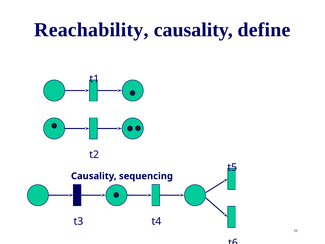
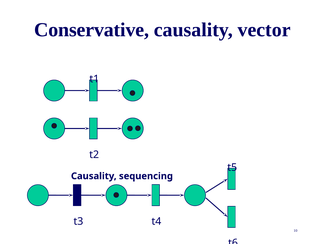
Reachability: Reachability -> Conservative (92, 30)
define: define -> vector (264, 30)
